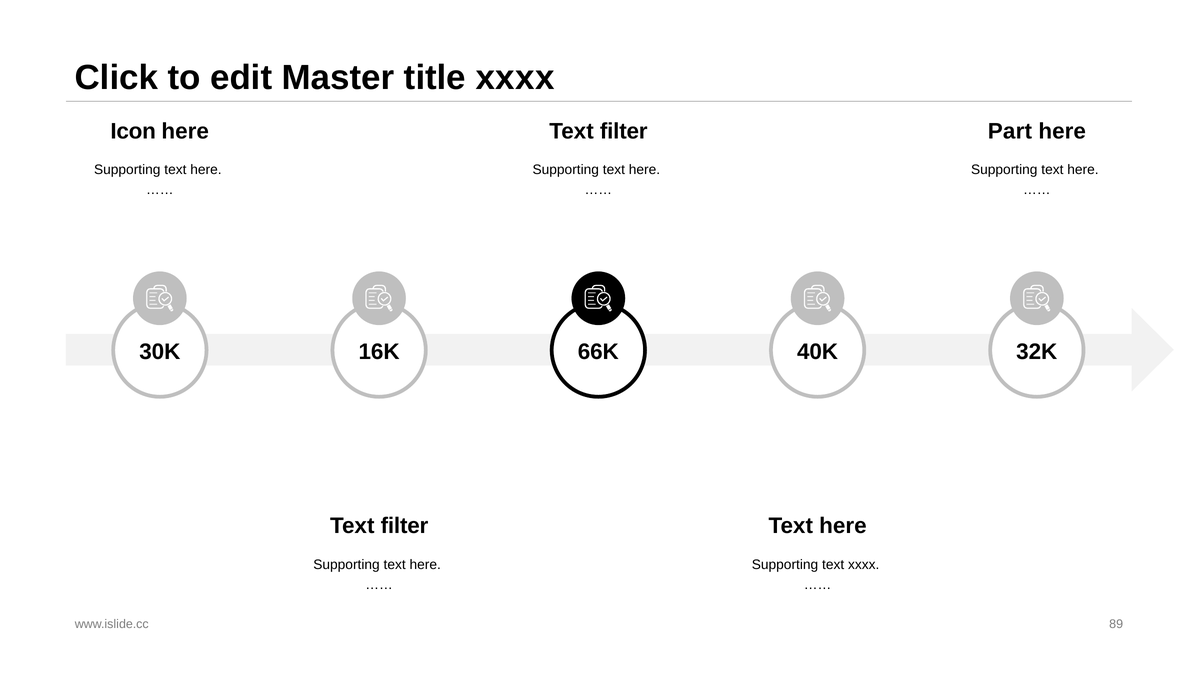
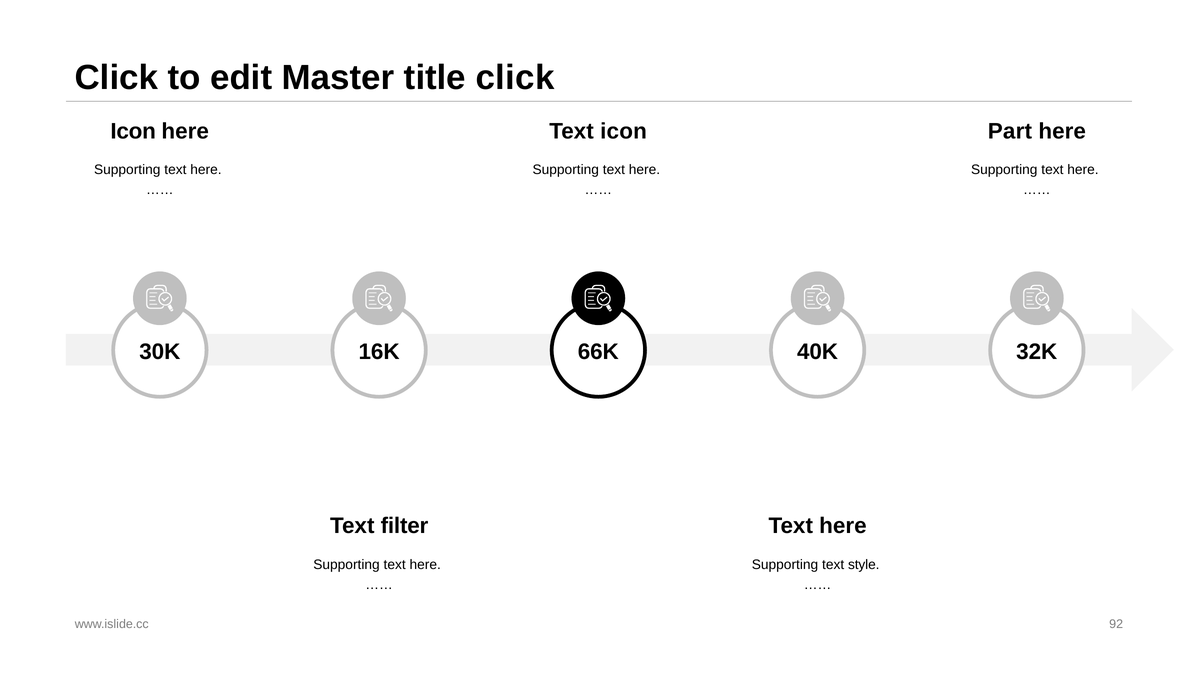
title xxxx: xxxx -> click (515, 77)
filter: filter -> icon (624, 131)
text xxxx: xxxx -> style (864, 565)
89: 89 -> 92 (1116, 624)
